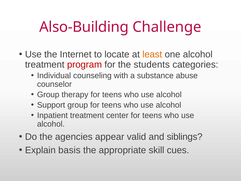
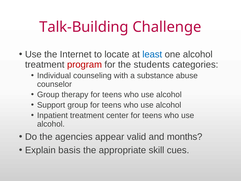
Also-Building: Also-Building -> Talk-Building (84, 27)
least colour: orange -> blue (152, 54)
siblings: siblings -> months (185, 137)
